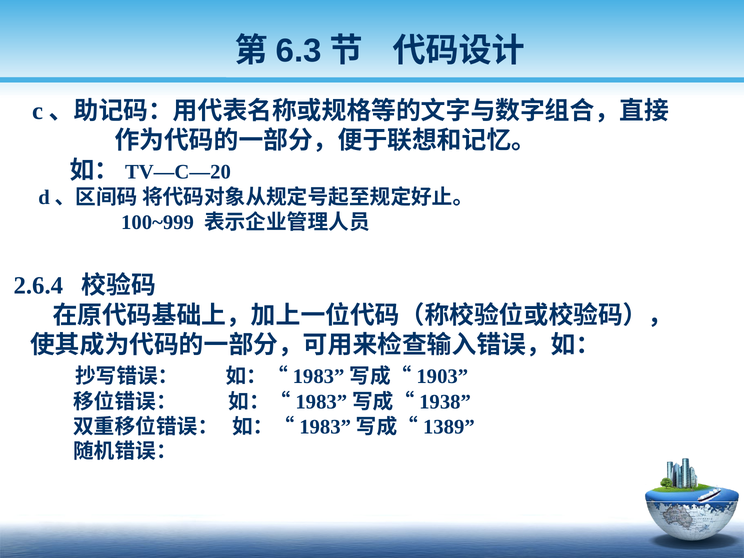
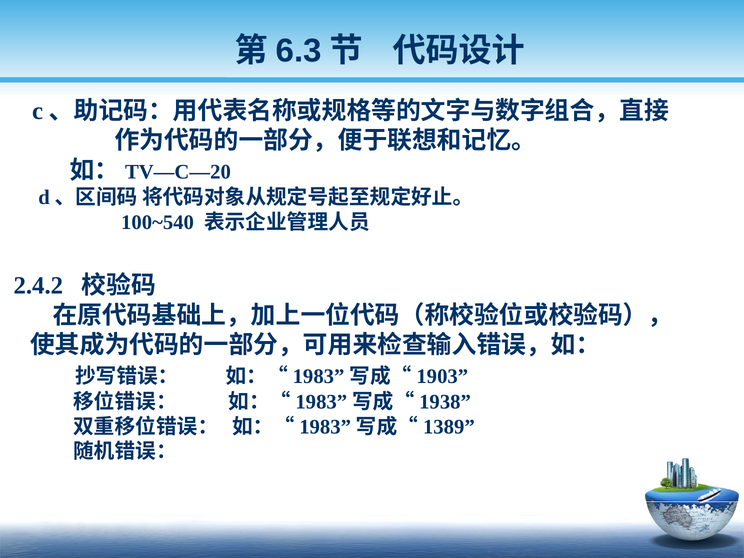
100~999: 100~999 -> 100~540 (158, 222)
2.6.4: 2.6.4 -> 2.4.2 (38, 286)
